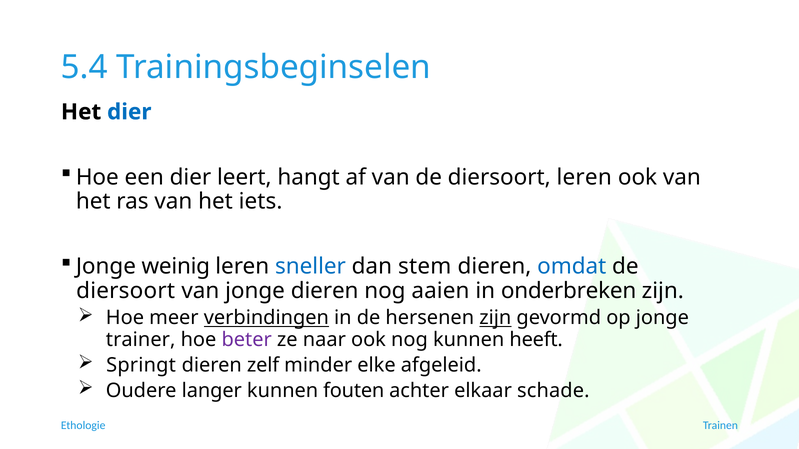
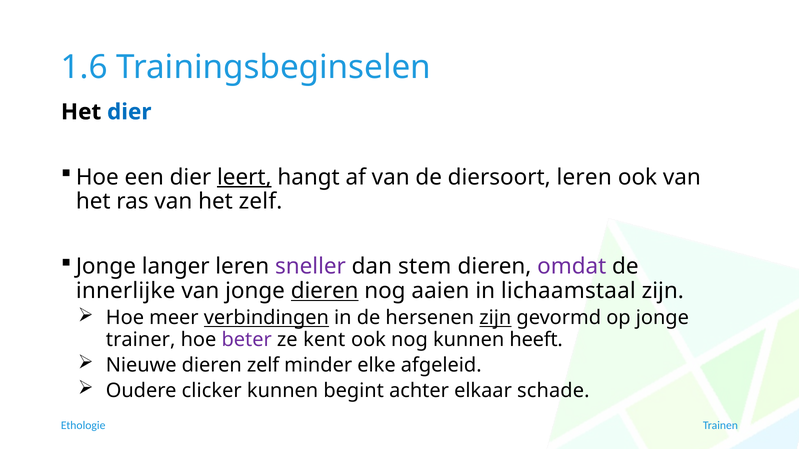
5.4: 5.4 -> 1.6 (84, 67)
leert underline: none -> present (244, 177)
het iets: iets -> zelf (261, 202)
weinig: weinig -> langer (176, 267)
sneller colour: blue -> purple (310, 267)
omdat colour: blue -> purple (572, 267)
diersoort: diersoort -> innerlijke (126, 291)
dieren underline: none -> present (325, 291)
onderbreken: onderbreken -> lichaamstaal (568, 291)
naar: naar -> kent (324, 340)
Springt: Springt -> Nieuwe (141, 365)
langer: langer -> clicker (212, 391)
fouten: fouten -> begint (354, 391)
